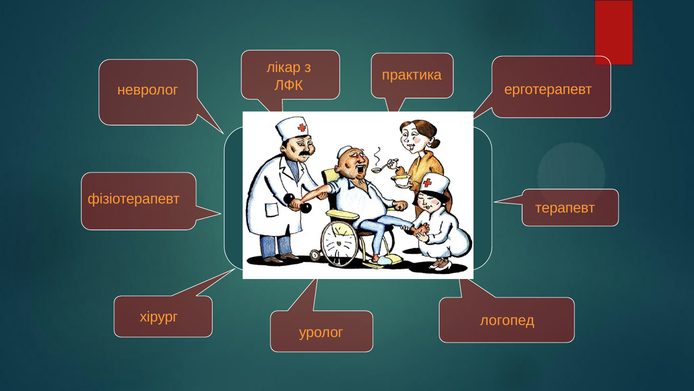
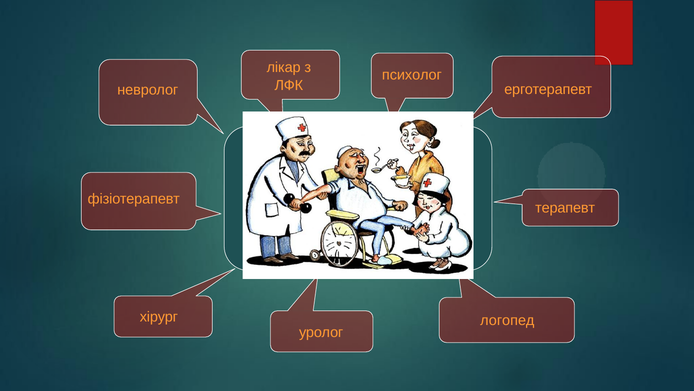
практика: практика -> психолог (412, 75)
